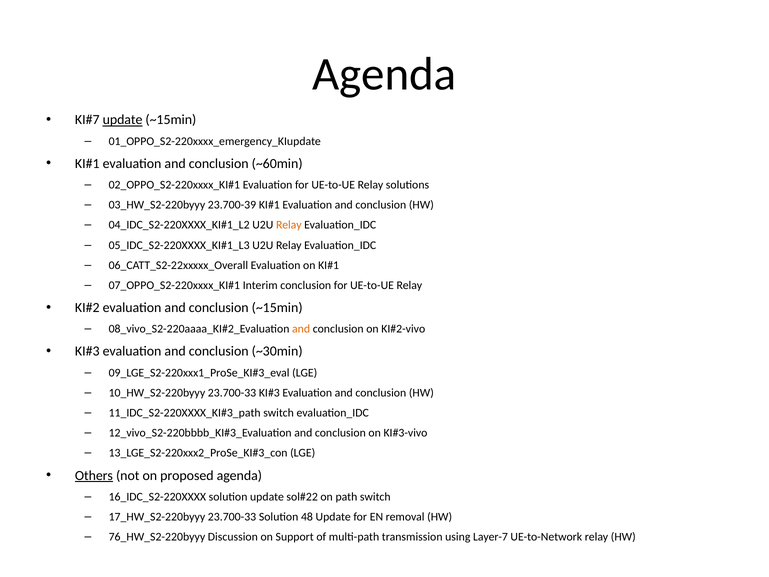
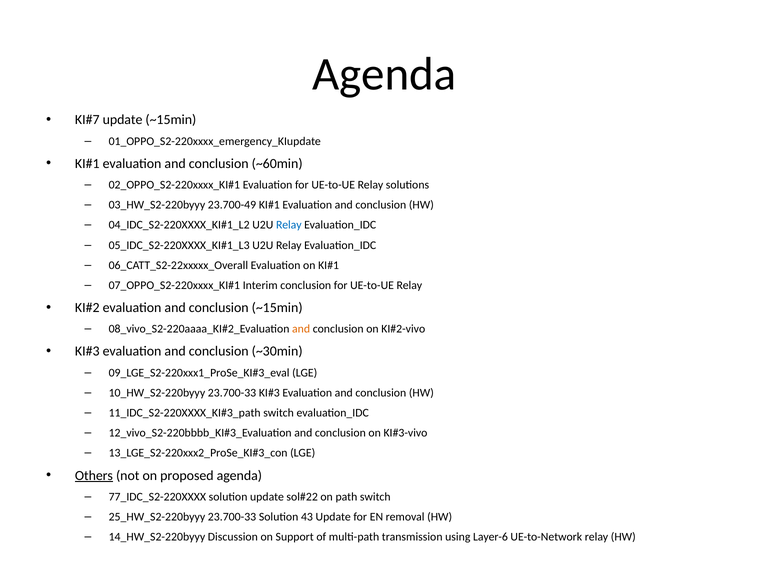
update underline: present -> none (123, 120)
23.700-39: 23.700-39 -> 23.700-49 (232, 205)
Relay colour: orange -> blue (289, 225)
16_IDC_S2-220XXXX: 16_IDC_S2-220XXXX -> 77_IDC_S2-220XXXX (157, 497)
17_HW_S2-220byyy: 17_HW_S2-220byyy -> 25_HW_S2-220byyy (157, 517)
48: 48 -> 43 (307, 517)
76_HW_S2-220byyy: 76_HW_S2-220byyy -> 14_HW_S2-220byyy (157, 537)
Layer-7: Layer-7 -> Layer-6 (491, 537)
